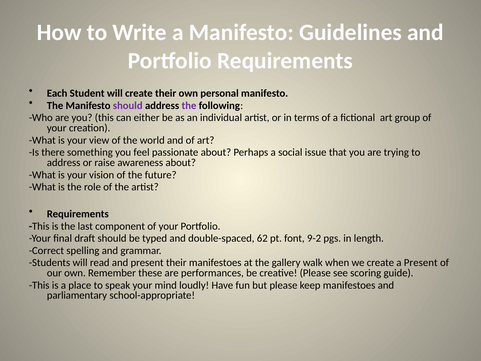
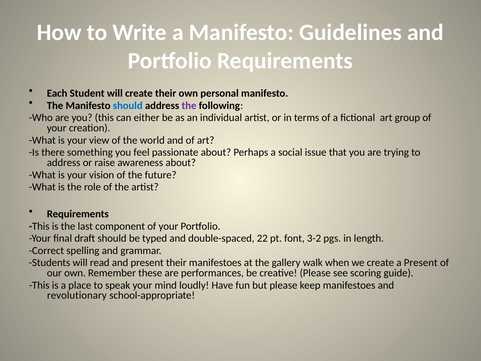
should colour: purple -> blue (128, 105)
62: 62 -> 22 (262, 238)
9-2: 9-2 -> 3-2 (314, 238)
parliamentary: parliamentary -> revolutionary (77, 295)
